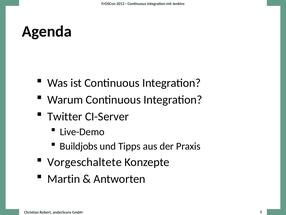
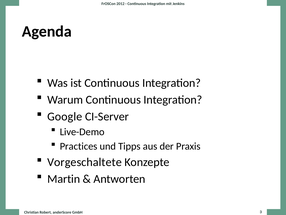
Twitter: Twitter -> Google (65, 116)
Buildjobs: Buildjobs -> Practices (79, 146)
